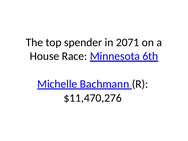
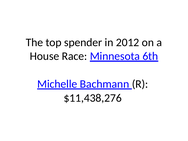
2071: 2071 -> 2012 (128, 42)
$11,470,276: $11,470,276 -> $11,438,276 (93, 98)
